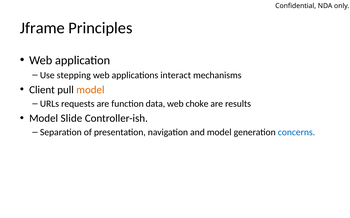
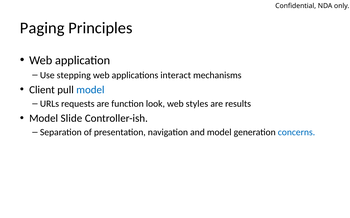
Jframe: Jframe -> Paging (42, 28)
model colour: orange -> blue (90, 90)
data: data -> look (155, 104)
choke: choke -> styles (197, 104)
